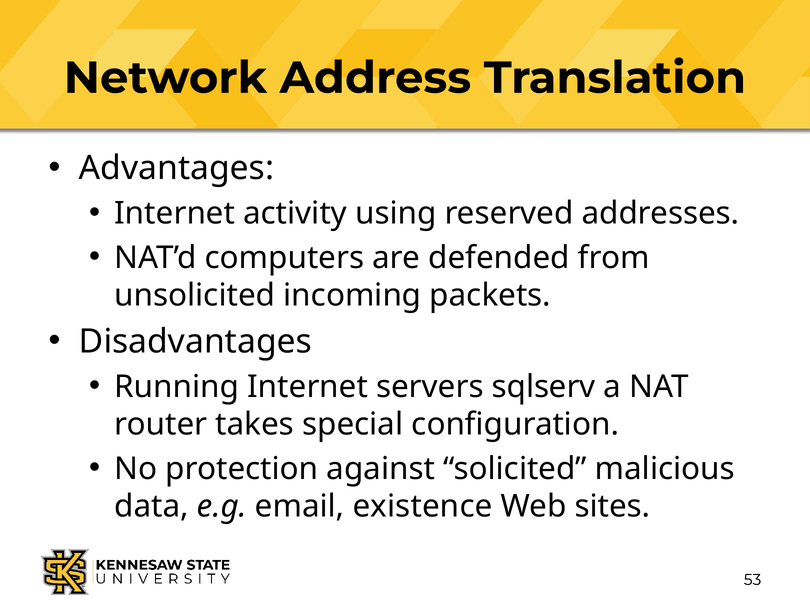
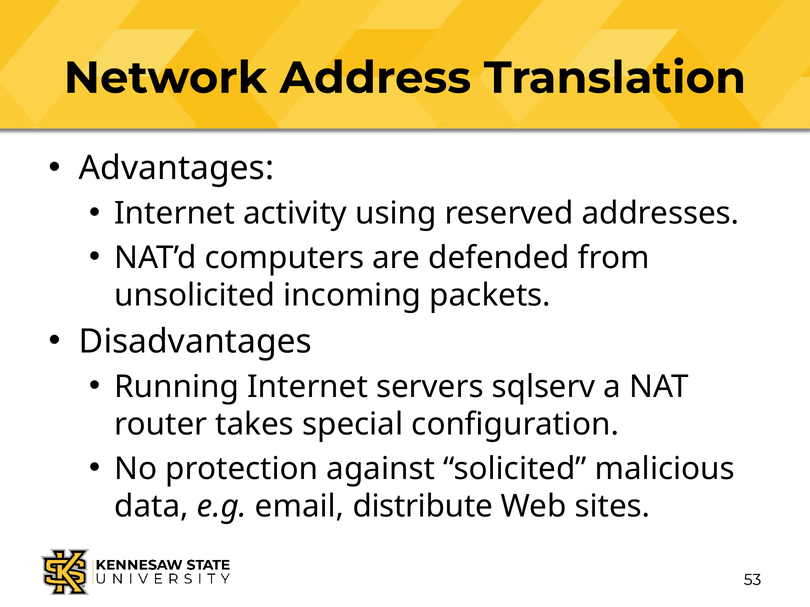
existence: existence -> distribute (423, 507)
